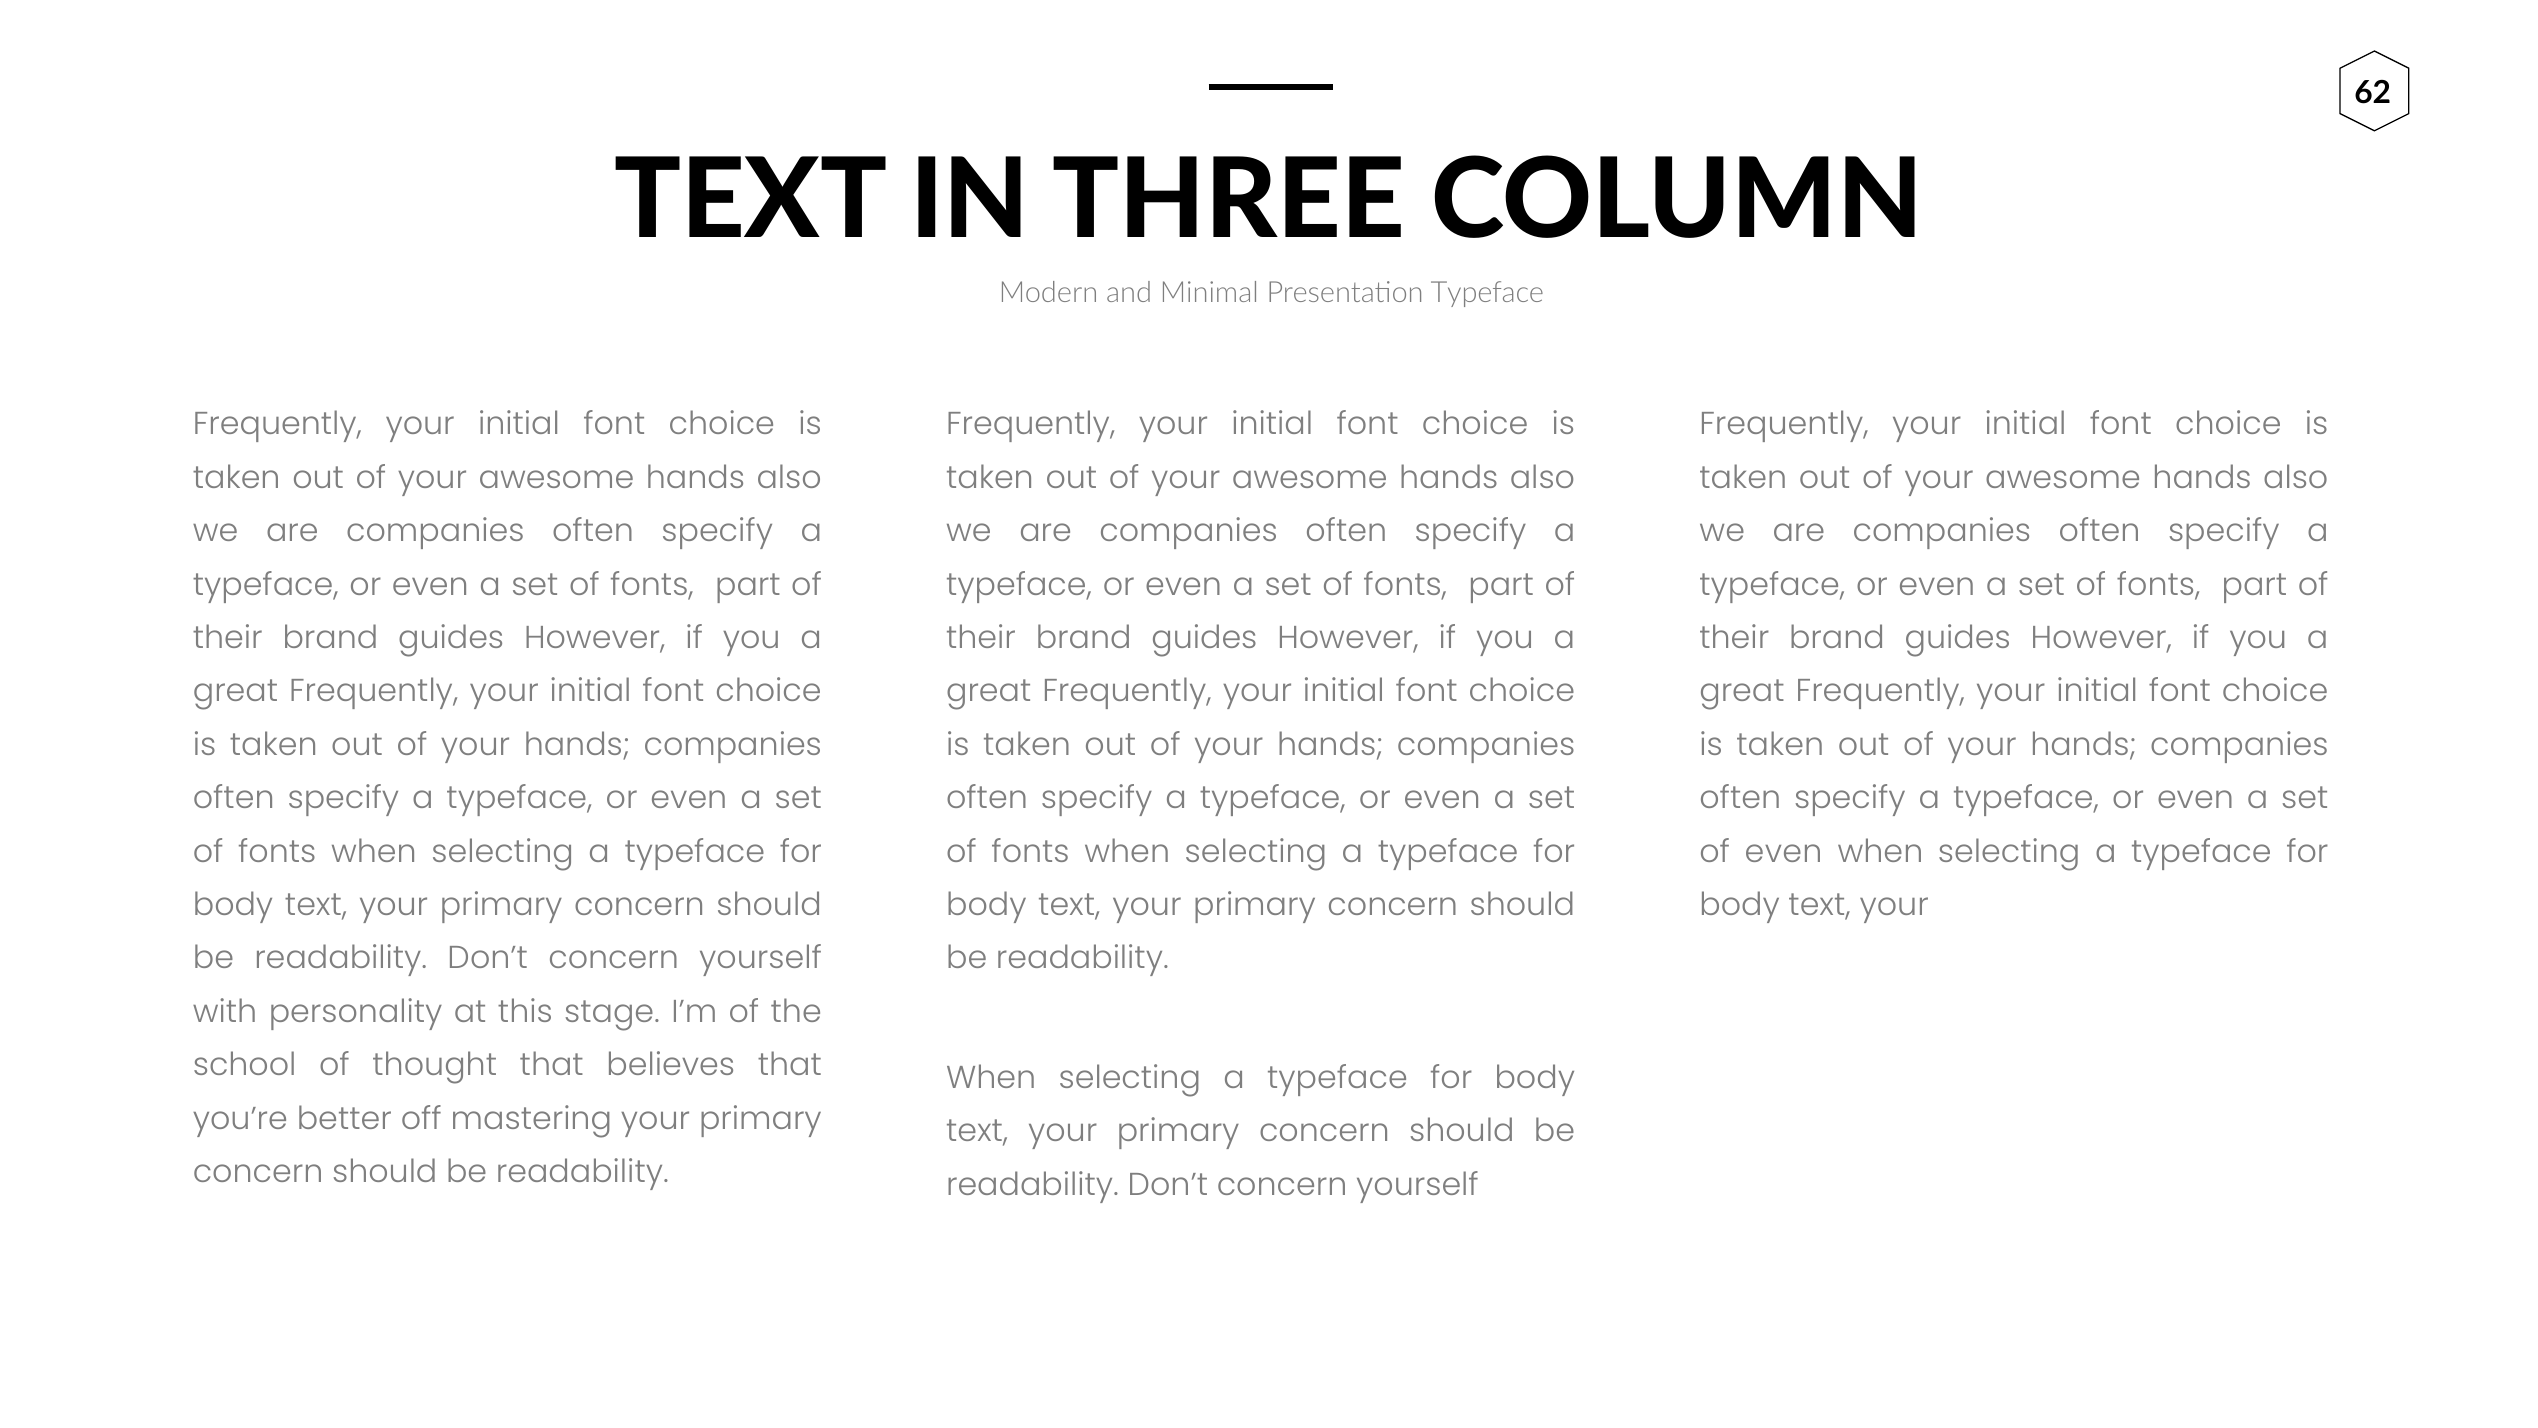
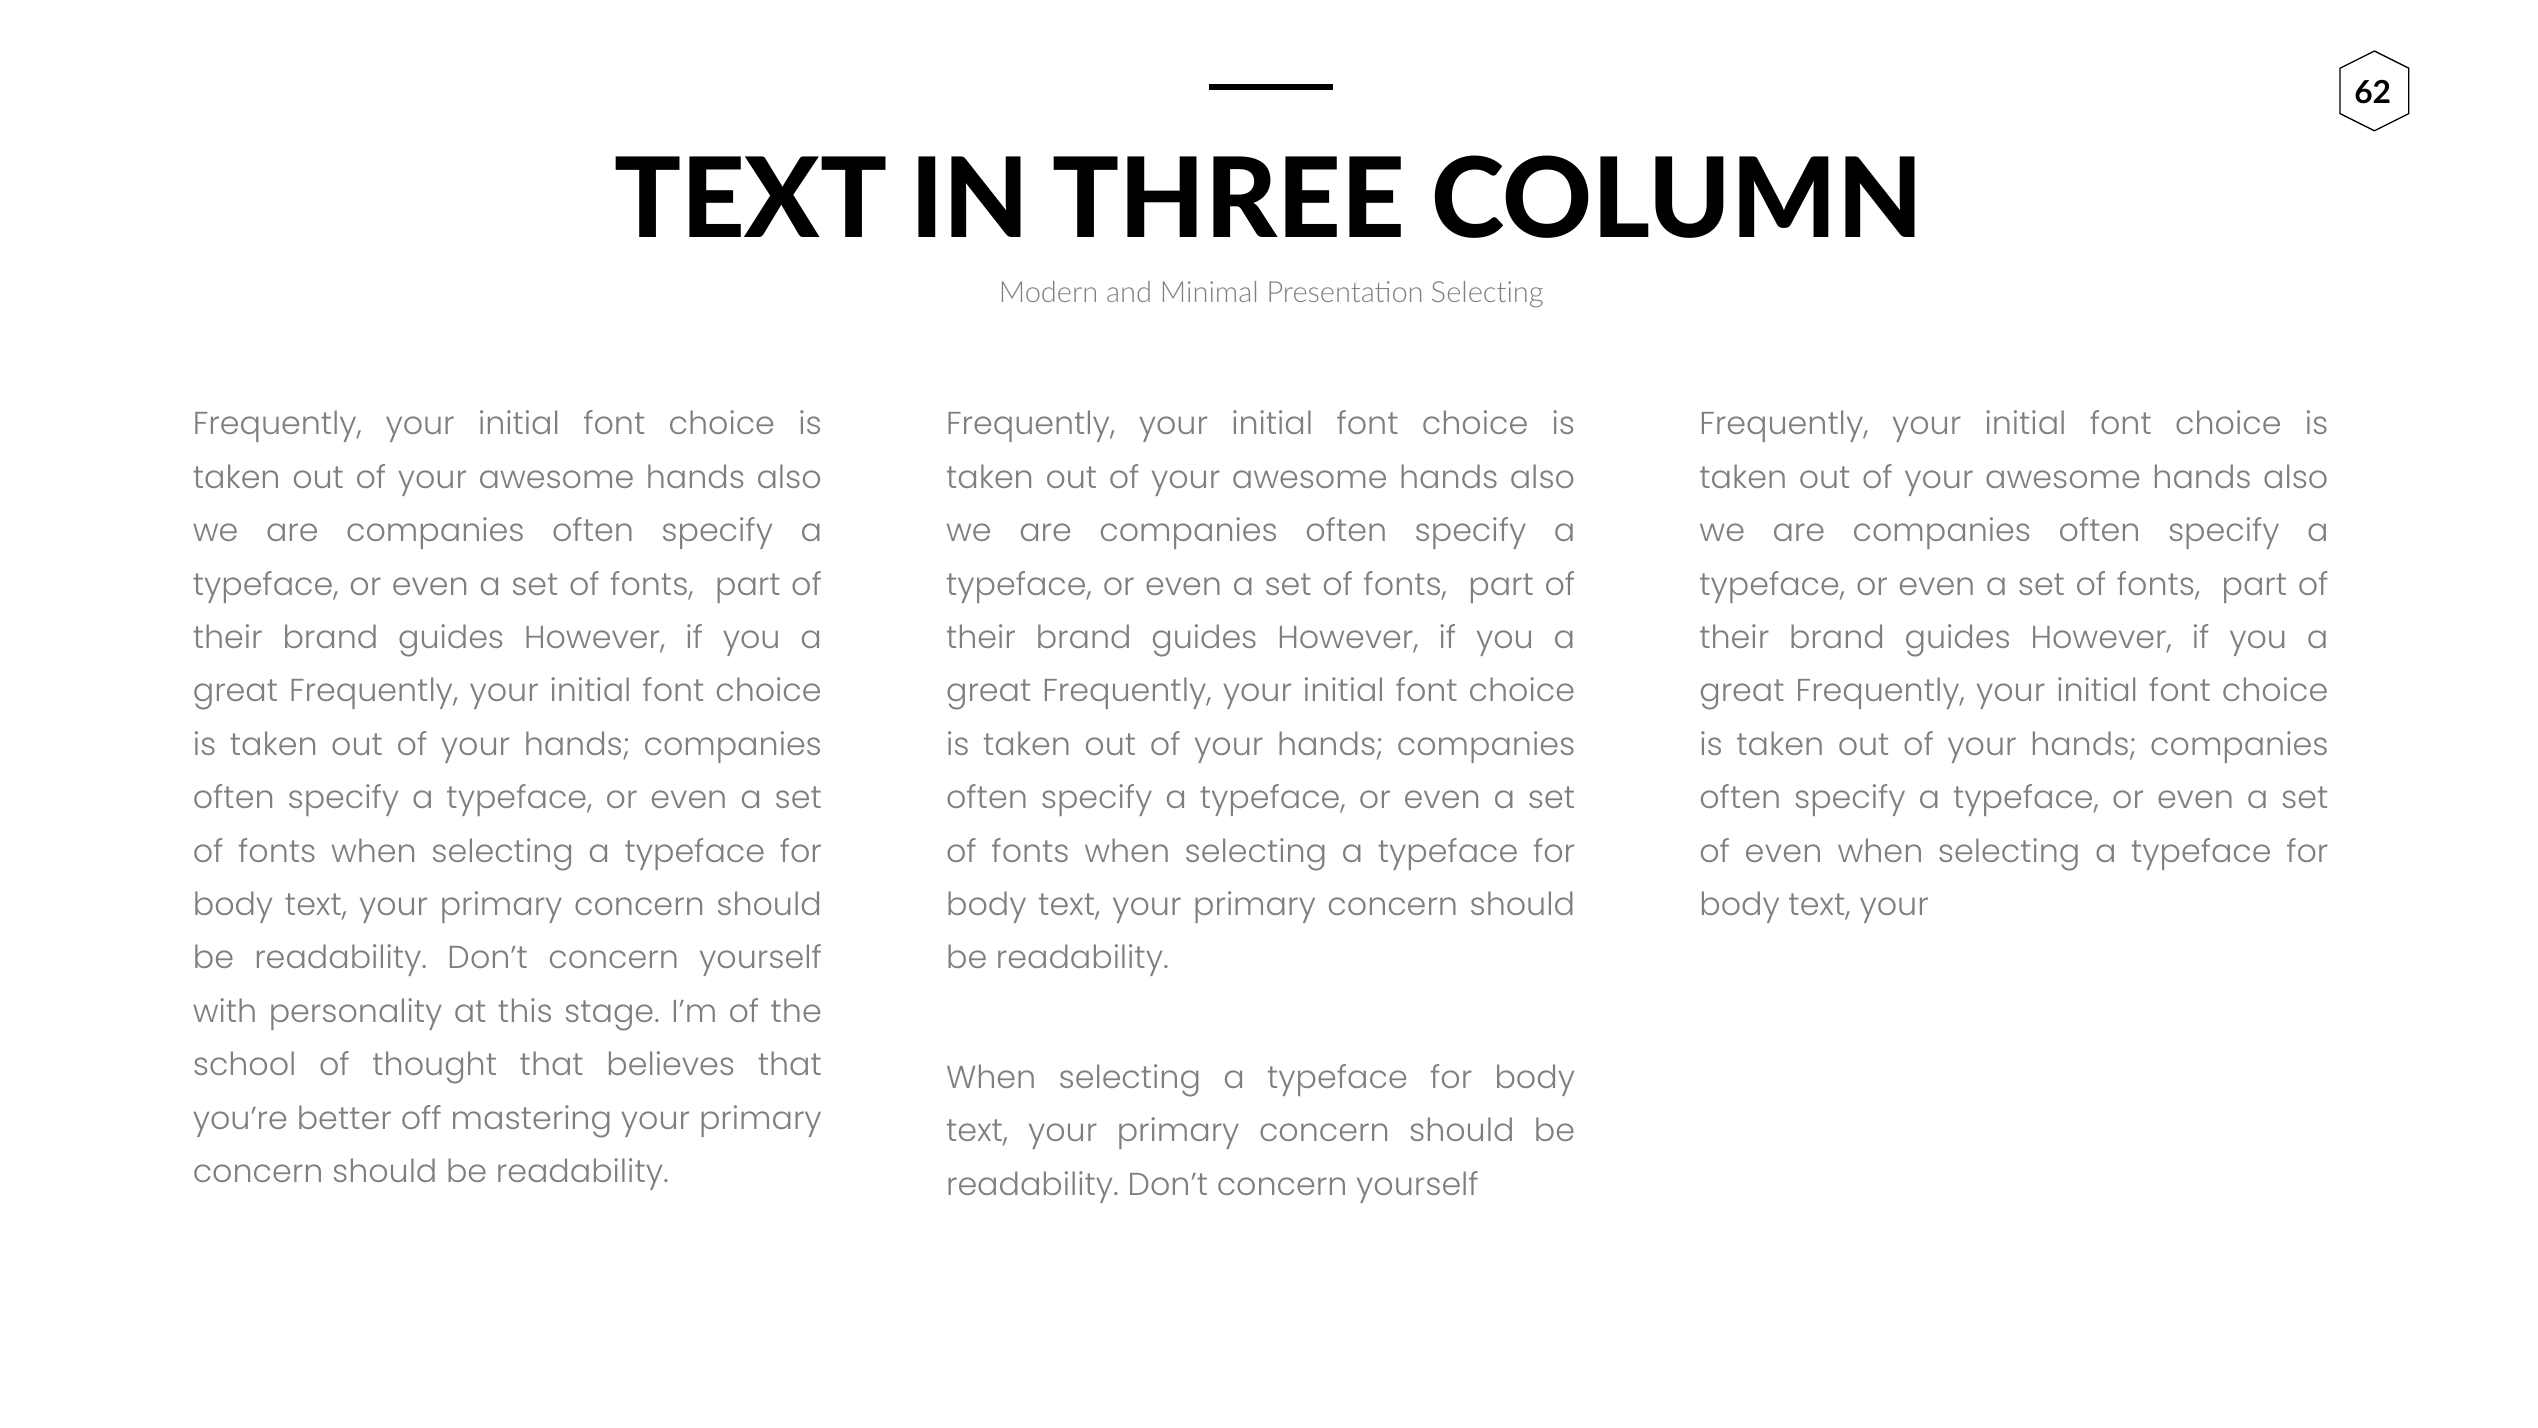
Presentation Typeface: Typeface -> Selecting (1487, 293)
